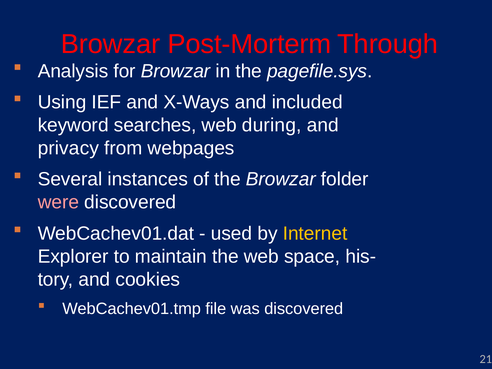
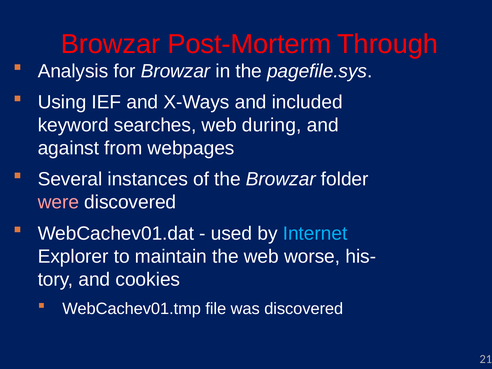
privacy: privacy -> against (68, 148)
Internet colour: yellow -> light blue (315, 233)
space: space -> worse (312, 256)
